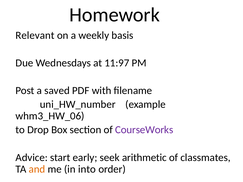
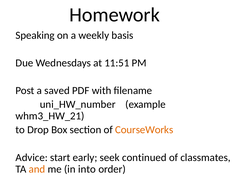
Relevant: Relevant -> Speaking (35, 35)
11:97: 11:97 -> 11:51 (117, 63)
whm3_HW_06: whm3_HW_06 -> whm3_HW_21 (50, 116)
CourseWorks colour: purple -> orange (144, 130)
arithmetic: arithmetic -> continued (144, 158)
